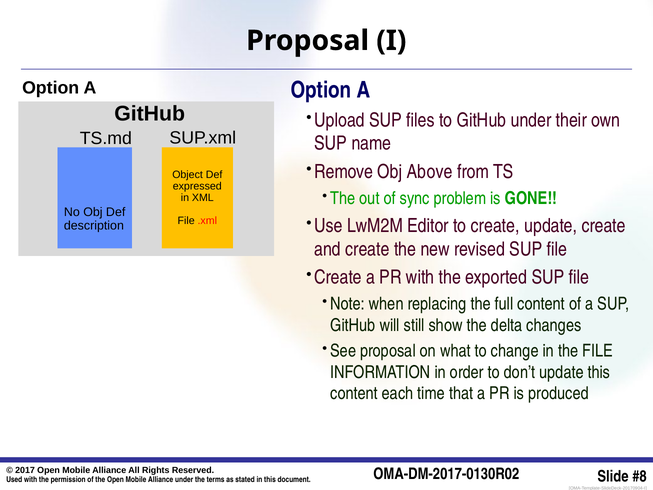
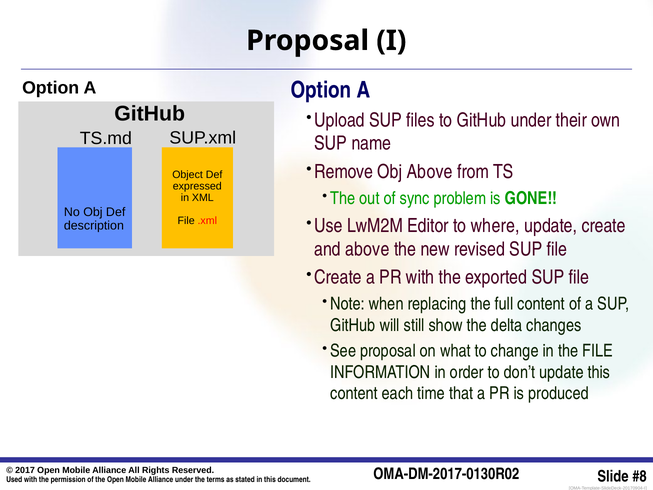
to create: create -> where (495, 226)
and create: create -> above (367, 249)
